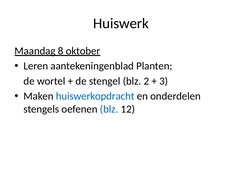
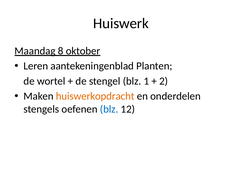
2: 2 -> 1 (146, 81)
3: 3 -> 2 (164, 81)
huiswerkopdracht colour: blue -> orange (95, 96)
